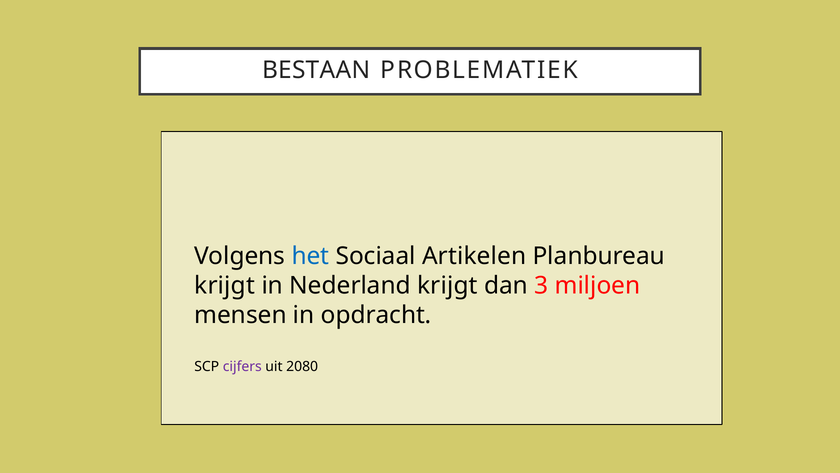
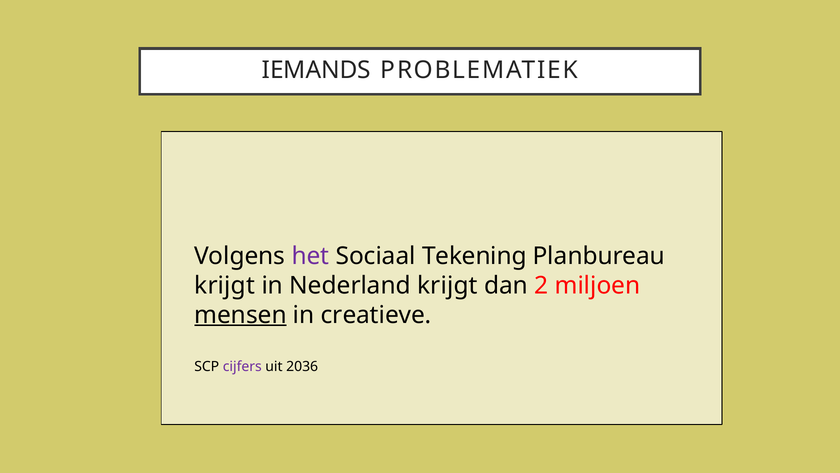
BESTAAN: BESTAAN -> IEMANDS (316, 70)
het colour: blue -> purple (310, 256)
Artikelen: Artikelen -> Tekening (474, 256)
3: 3 -> 2 (541, 285)
mensen underline: none -> present (240, 315)
opdracht: opdracht -> creatieve (376, 315)
2080: 2080 -> 2036 (302, 366)
